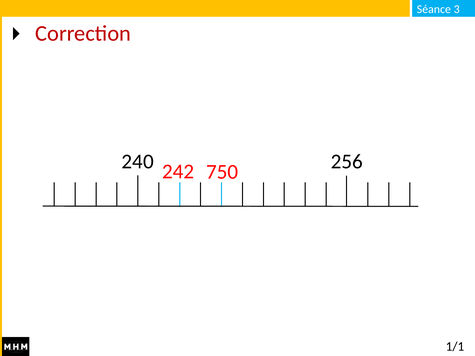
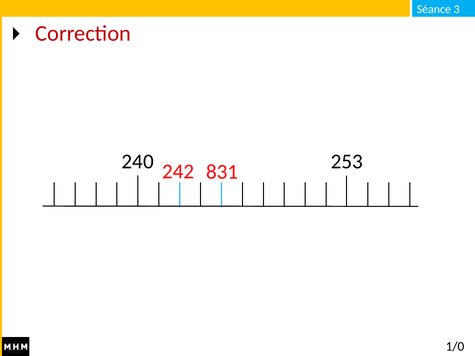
256: 256 -> 253 (347, 162)
750: 750 -> 831 (222, 172)
1/1: 1/1 -> 1/0 (455, 347)
